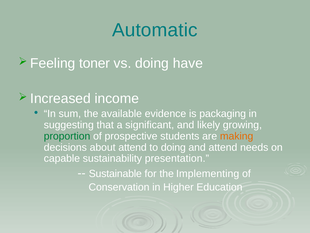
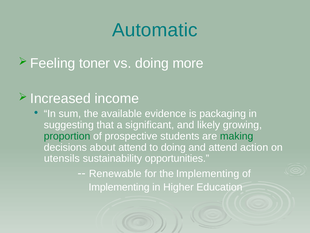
have: have -> more (188, 63)
making colour: orange -> green (237, 136)
needs: needs -> action (254, 147)
capable: capable -> utensils (62, 158)
presentation: presentation -> opportunities (177, 158)
Sustainable: Sustainable -> Renewable (115, 173)
Conservation: Conservation -> Implementing (119, 187)
